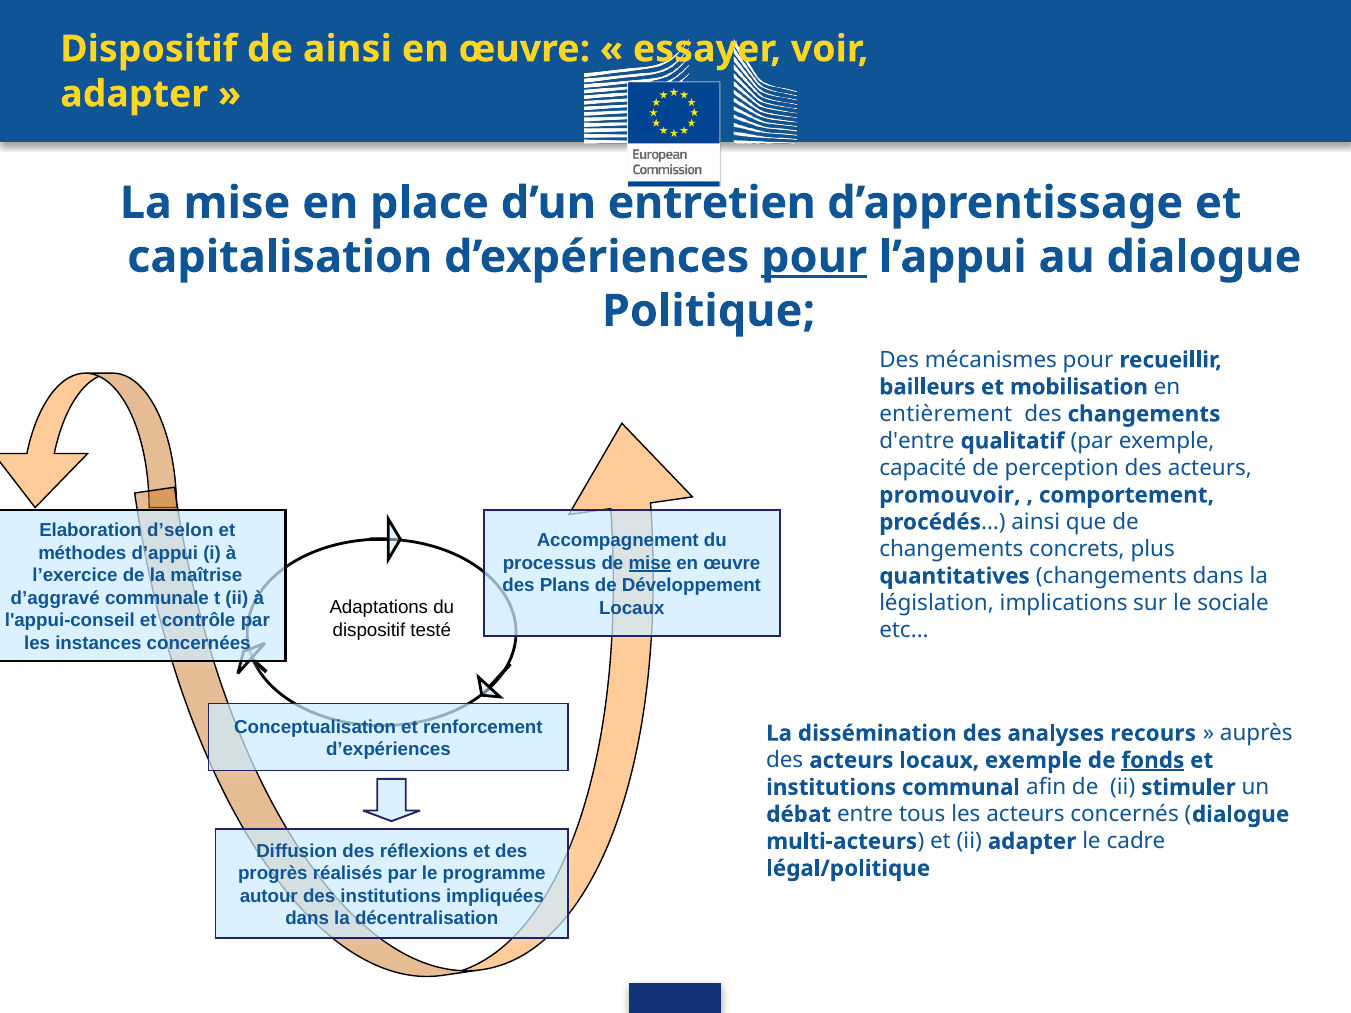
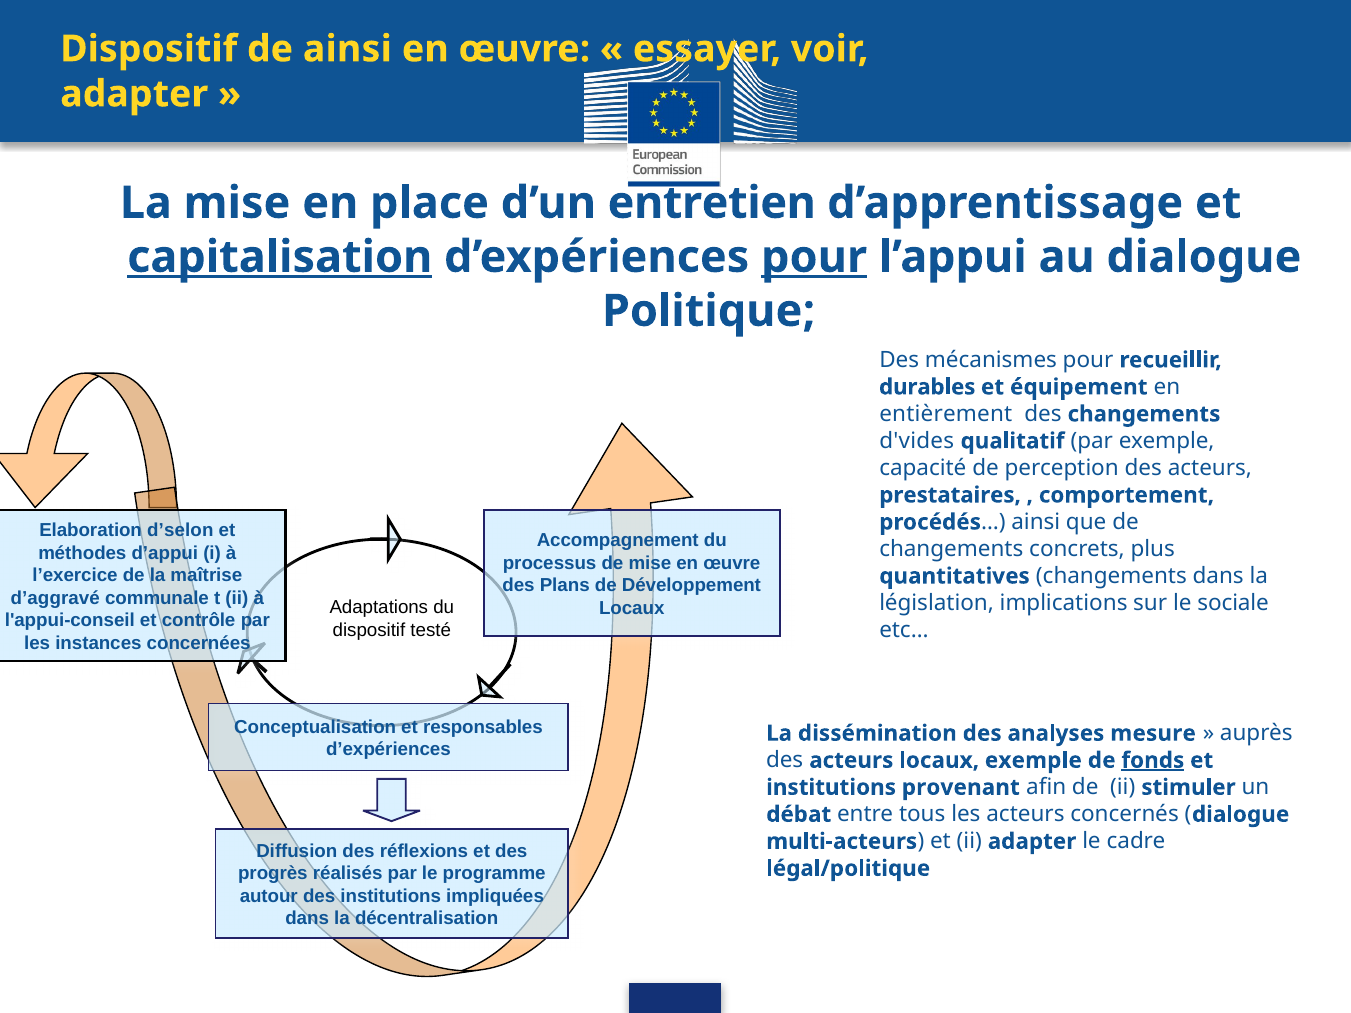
capitalisation underline: none -> present (280, 257)
bailleurs: bailleurs -> durables (927, 387)
mobilisation: mobilisation -> équipement (1079, 387)
d'entre: d'entre -> d'vides (917, 441)
promouvoir: promouvoir -> prestataires (950, 495)
mise underline: present -> none (650, 563)
renforcement: renforcement -> responsables (483, 727)
recours: recours -> mesure (1153, 733)
communal: communal -> provenant (961, 788)
